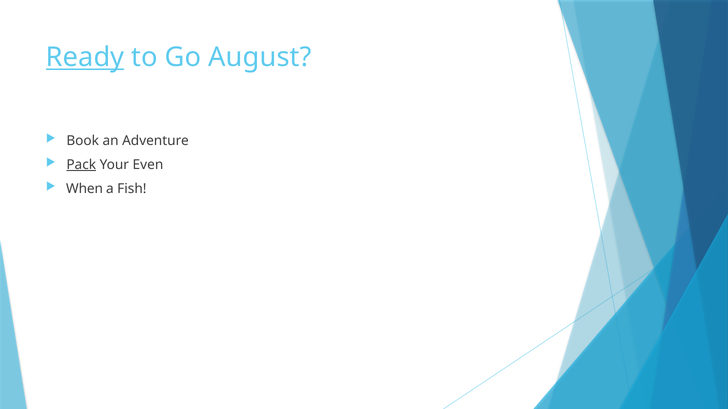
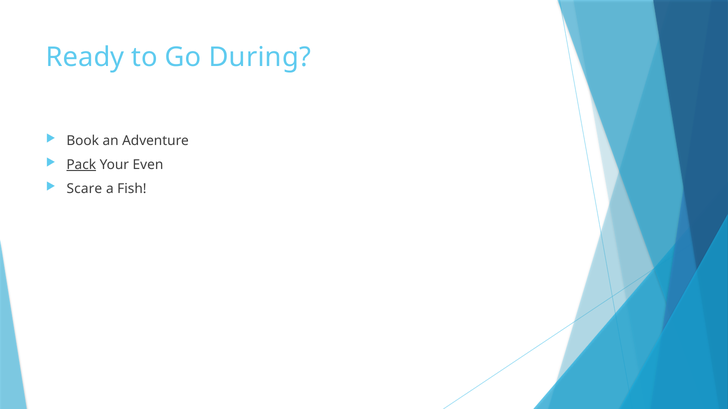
Ready underline: present -> none (85, 57)
August: August -> During (260, 57)
When: When -> Scare (84, 189)
